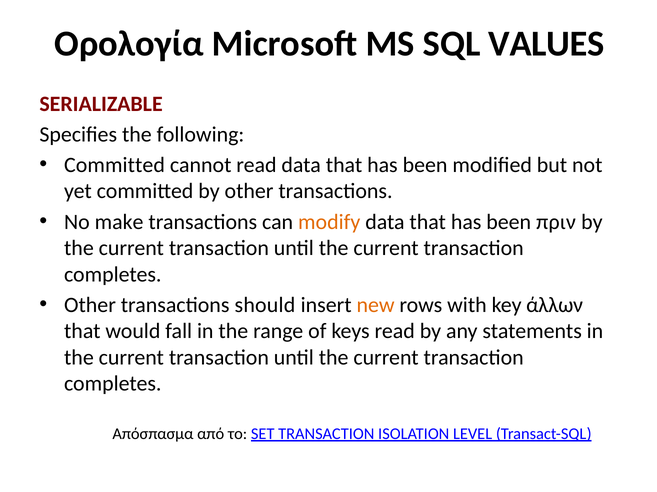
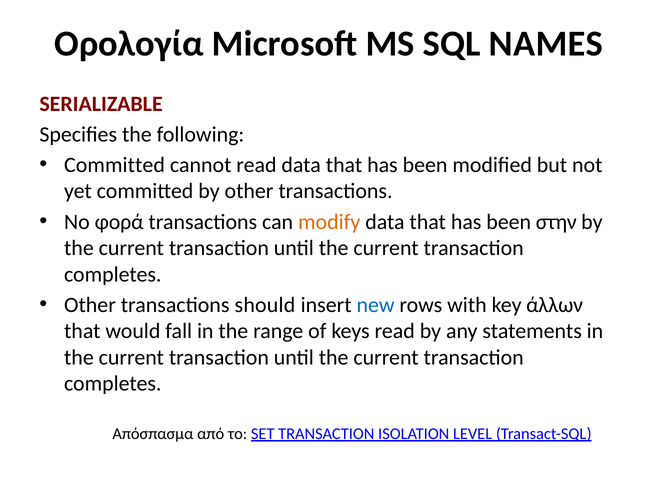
VALUES: VALUES -> NAMES (546, 44)
make: make -> φορά (119, 222)
πριν: πριν -> στην (556, 222)
new colour: orange -> blue (376, 305)
